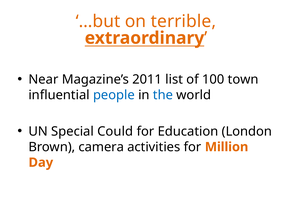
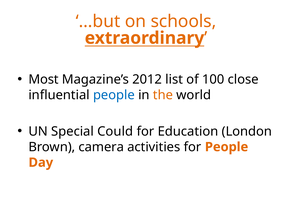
terrible: terrible -> schools (184, 21)
Near: Near -> Most (44, 79)
2011: 2011 -> 2012 (147, 79)
town: town -> close (243, 79)
the colour: blue -> orange (163, 95)
for Million: Million -> People (227, 147)
